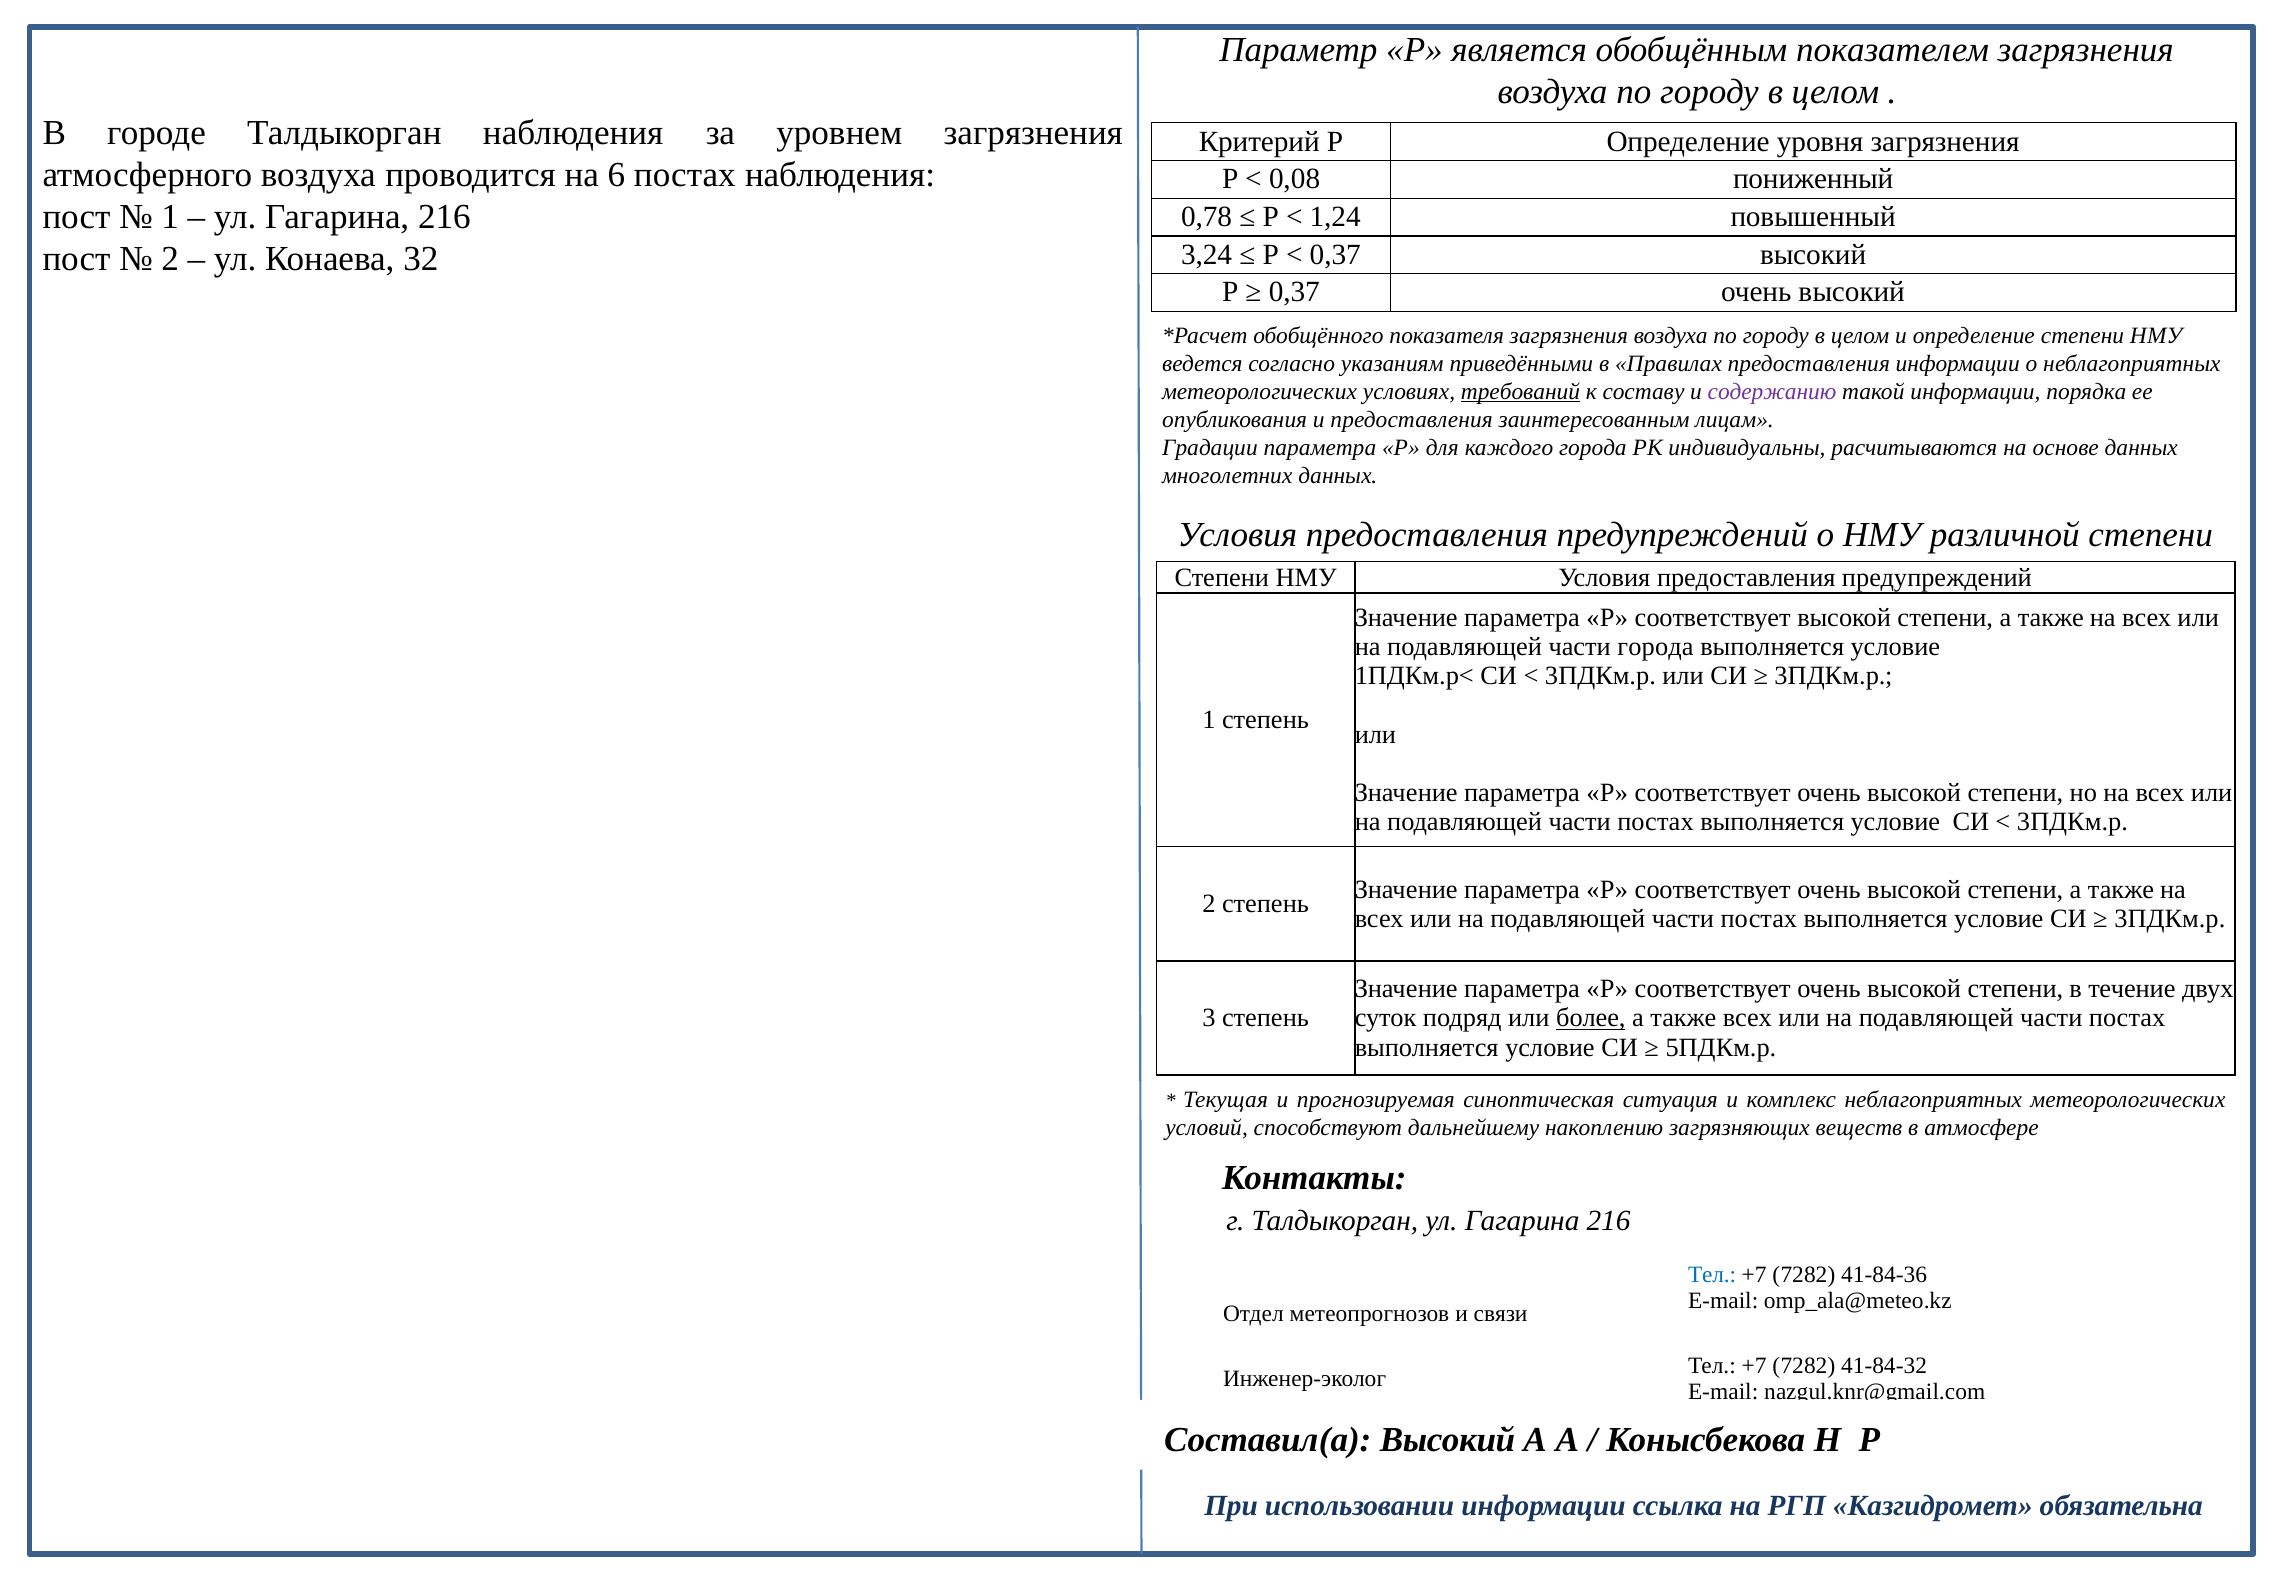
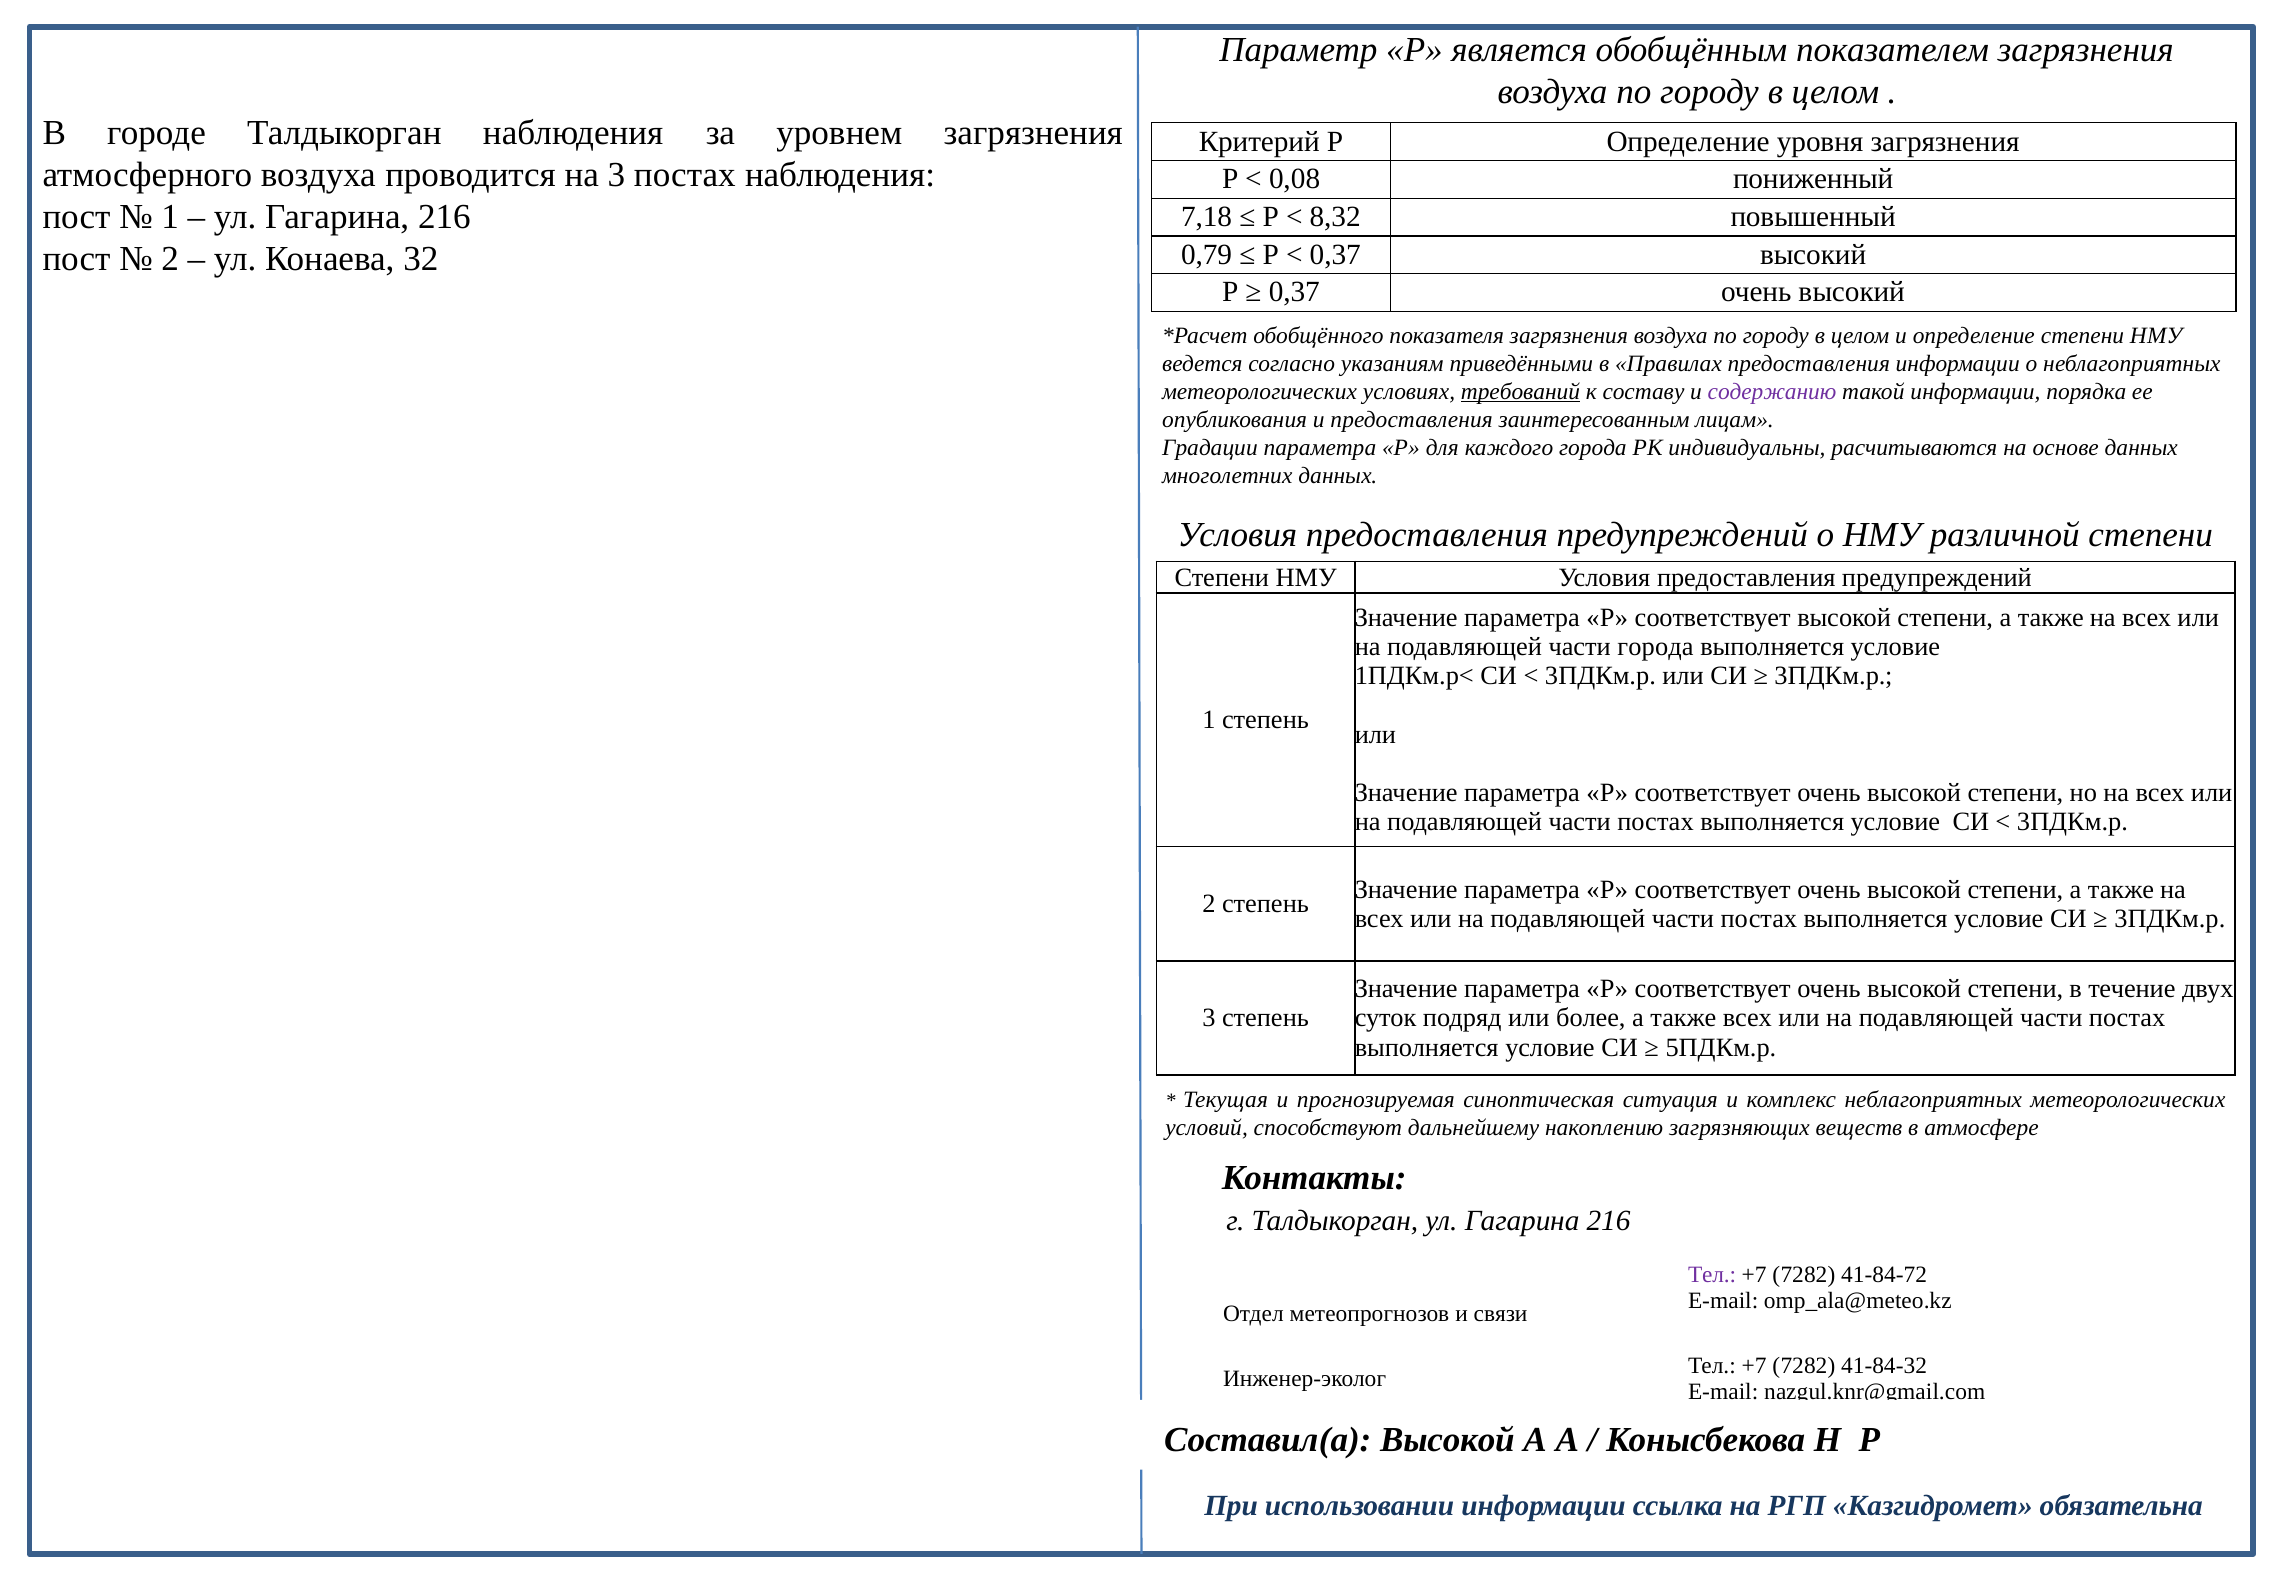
на 6: 6 -> 3 (616, 175)
0,78: 0,78 -> 7,18 (1207, 217)
1,24: 1,24 -> 8,32 (1335, 217)
3,24: 3,24 -> 0,79 (1207, 254)
более underline: present -> none (1591, 1018)
Тел colour: blue -> purple (1712, 1274)
41-84-36: 41-84-36 -> 41-84-72 (1884, 1274)
Составил(а Высокий: Высокий -> Высокой (1447, 1439)
